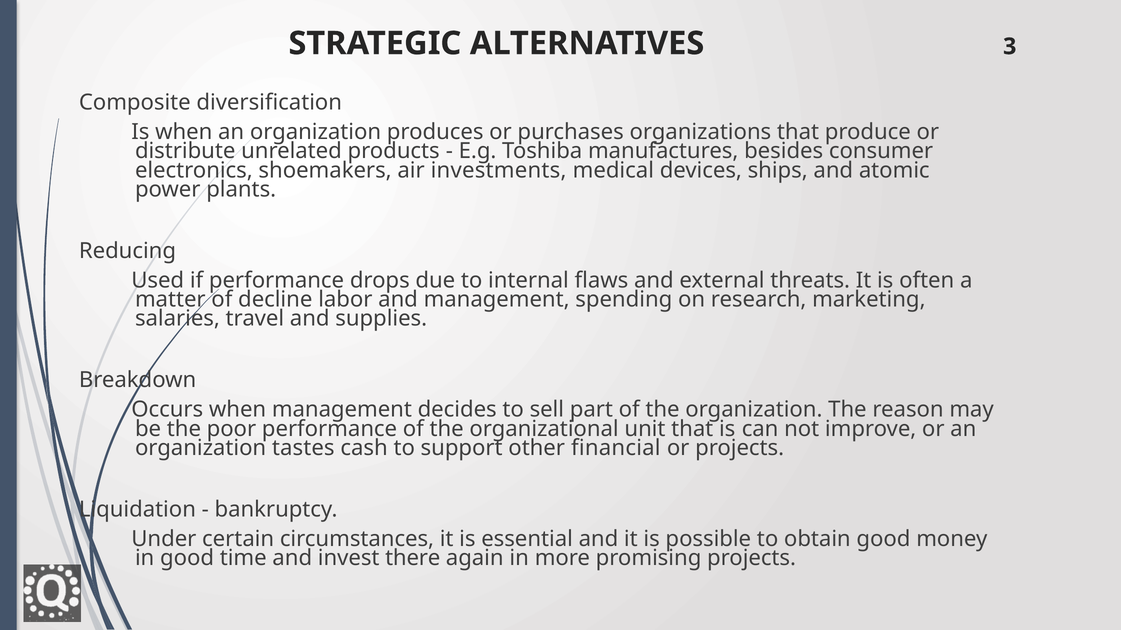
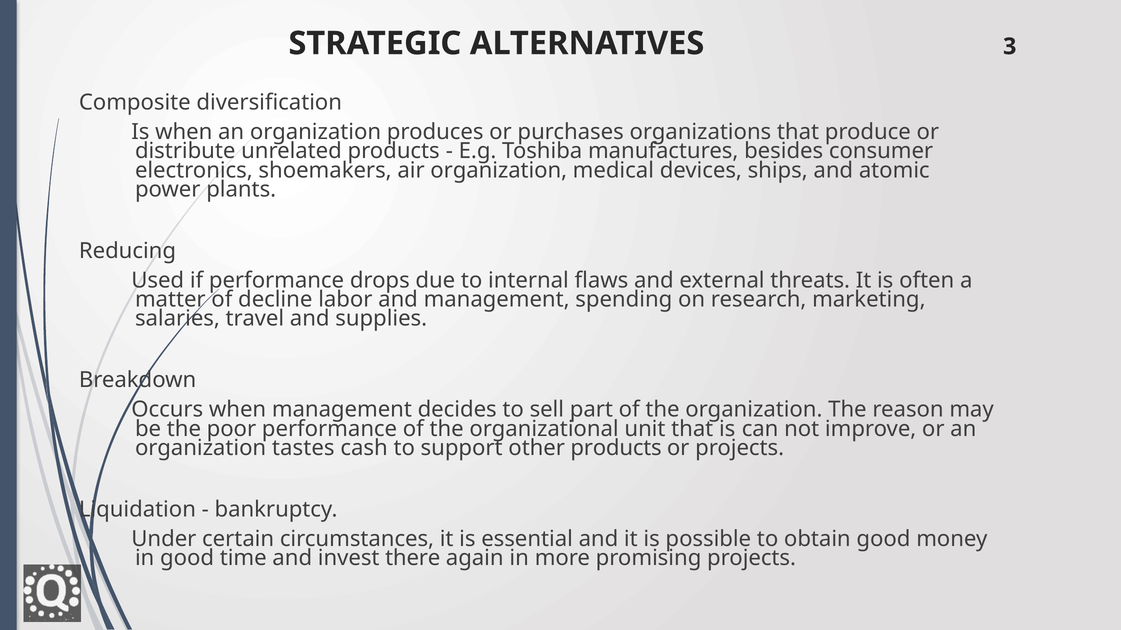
air investments: investments -> organization (499, 170)
other financial: financial -> products (616, 448)
